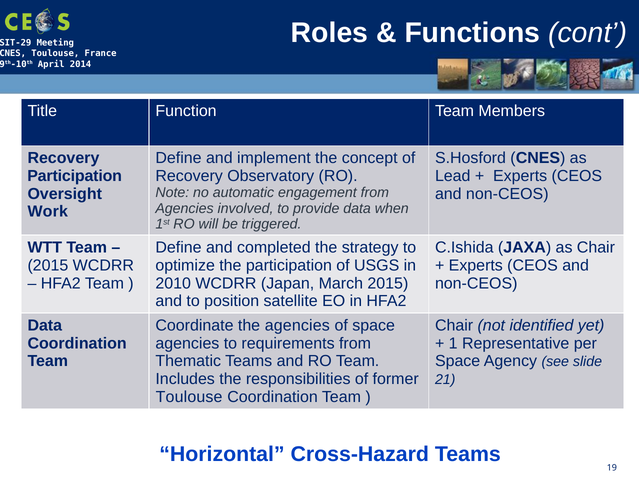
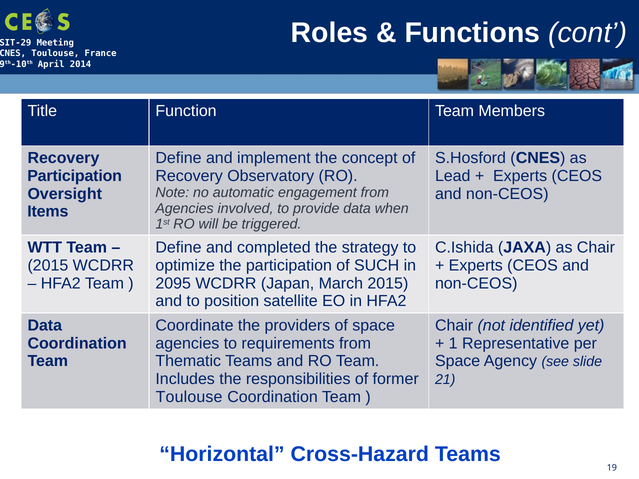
Work: Work -> Items (48, 212)
USGS: USGS -> SUCH (377, 266)
2010: 2010 -> 2095 (173, 283)
the agencies: agencies -> providers (297, 326)
